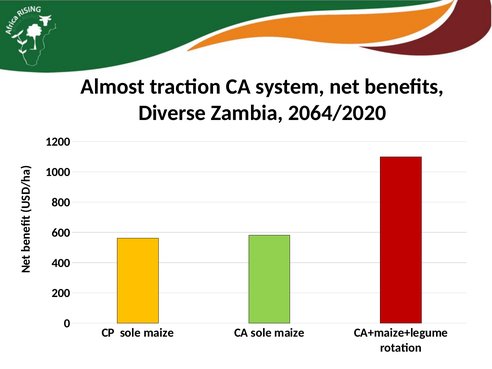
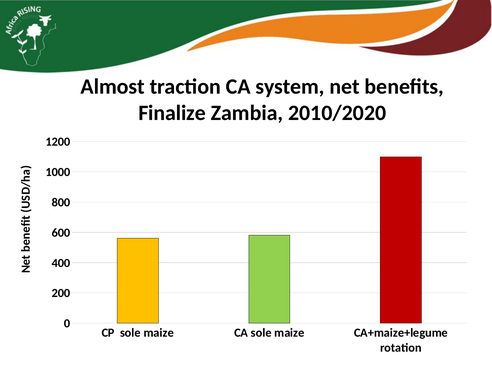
Diverse: Diverse -> Finalize (172, 113)
2064/2020: 2064/2020 -> 2010/2020 (337, 113)
